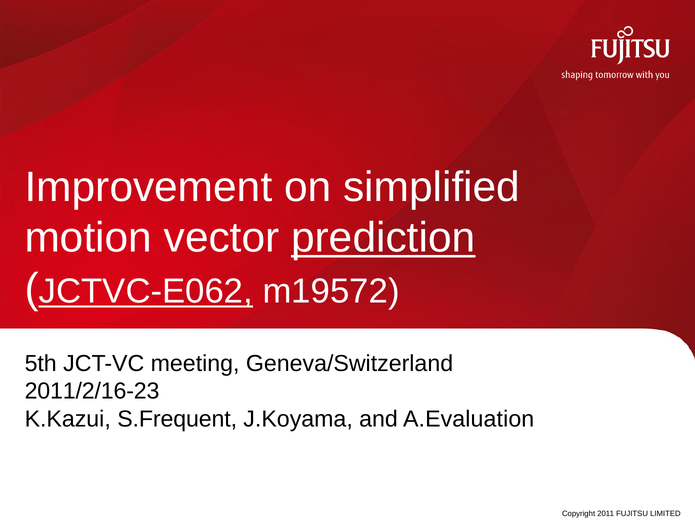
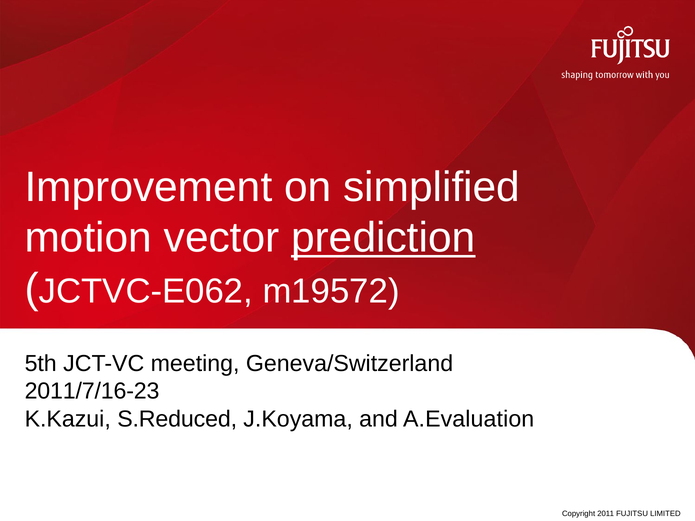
JCTVC-E062 underline: present -> none (146, 292)
2011/2/16-23: 2011/2/16-23 -> 2011/7/16-23 (92, 391)
S.Frequent: S.Frequent -> S.Reduced (177, 419)
